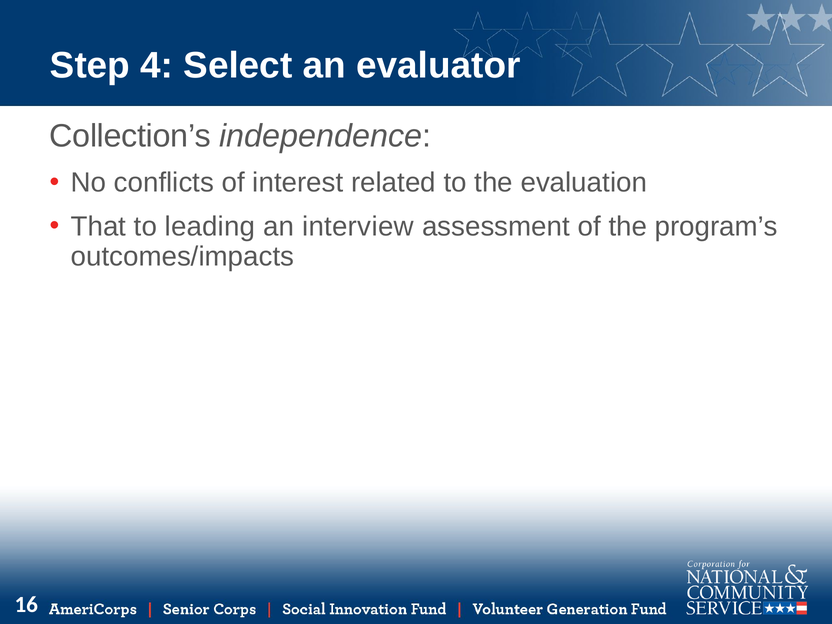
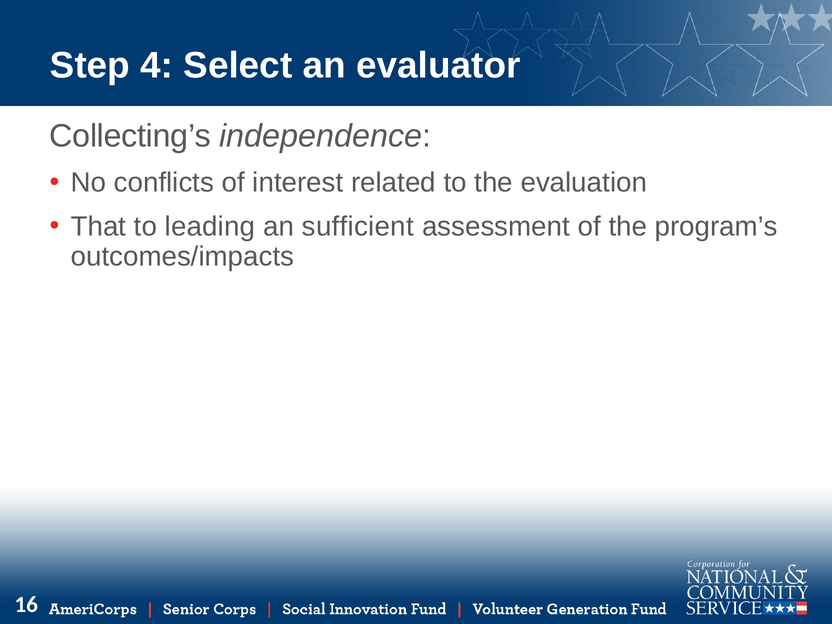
Collection’s: Collection’s -> Collecting’s (130, 136)
interview: interview -> sufficient (358, 226)
